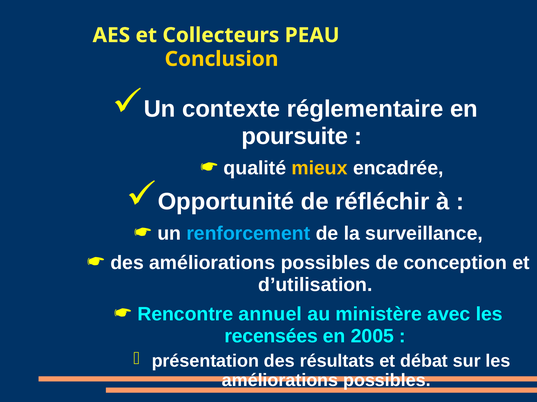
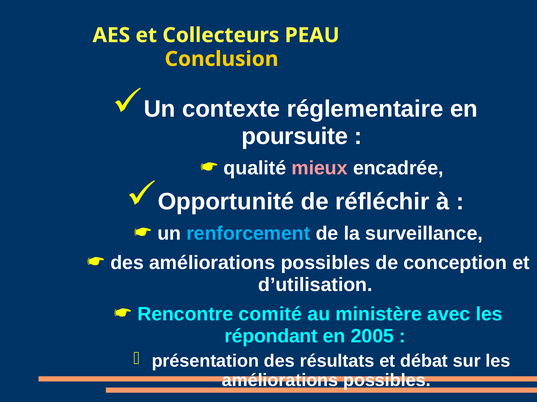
mieux colour: yellow -> pink (320, 168)
annuel: annuel -> comité (270, 315)
recensées: recensées -> répondant (271, 337)
